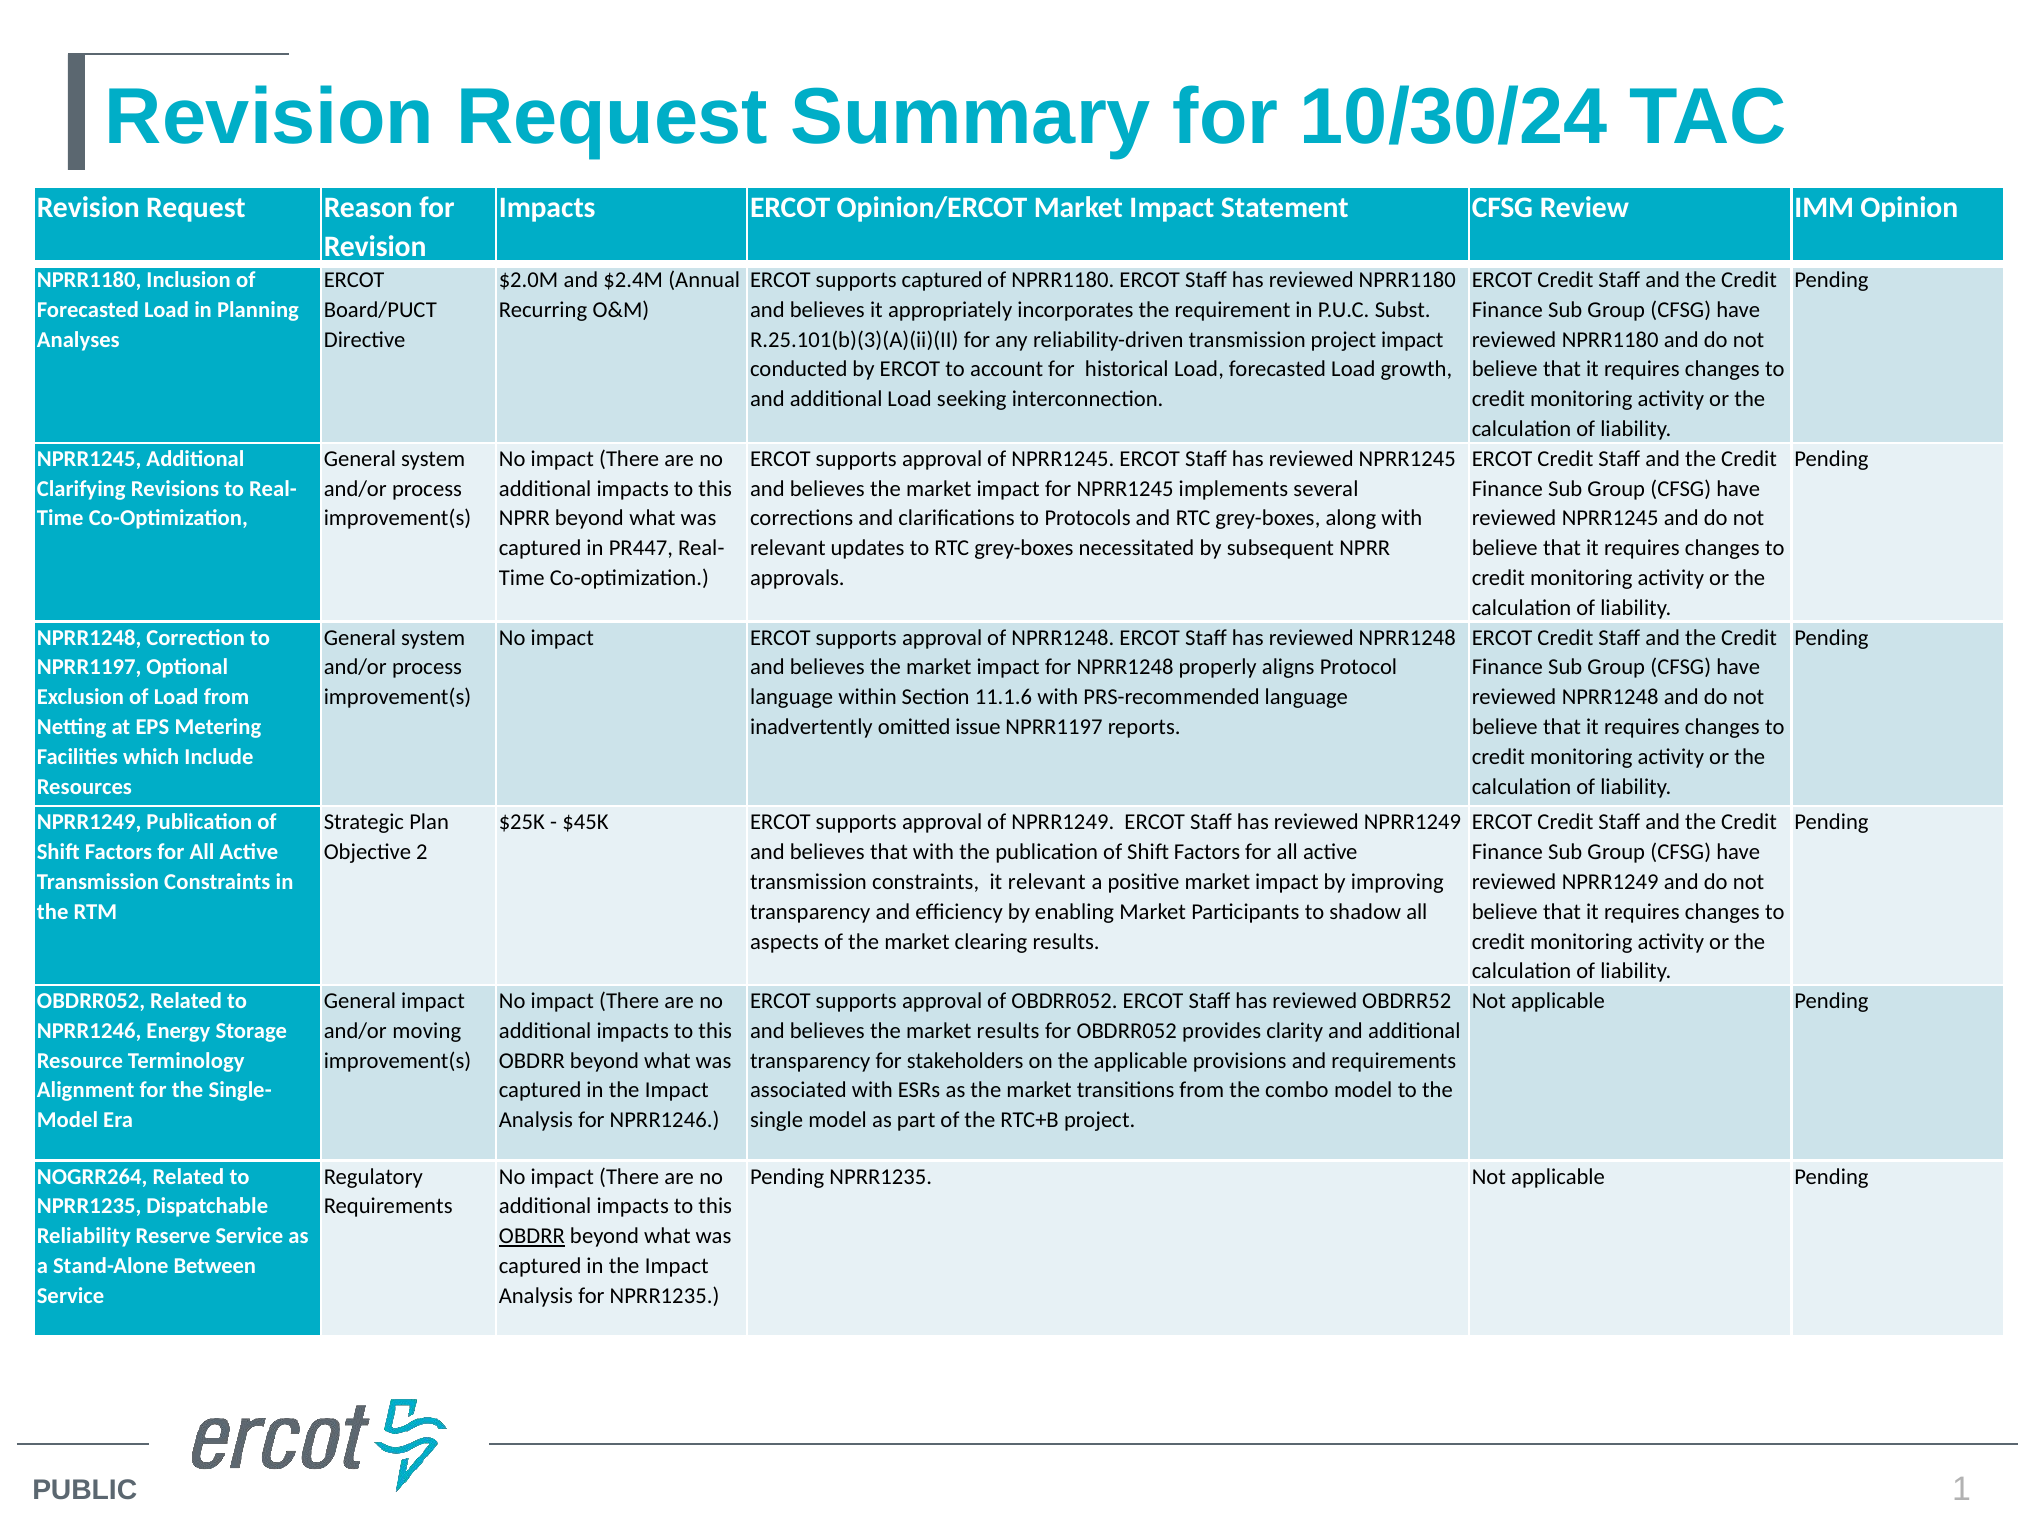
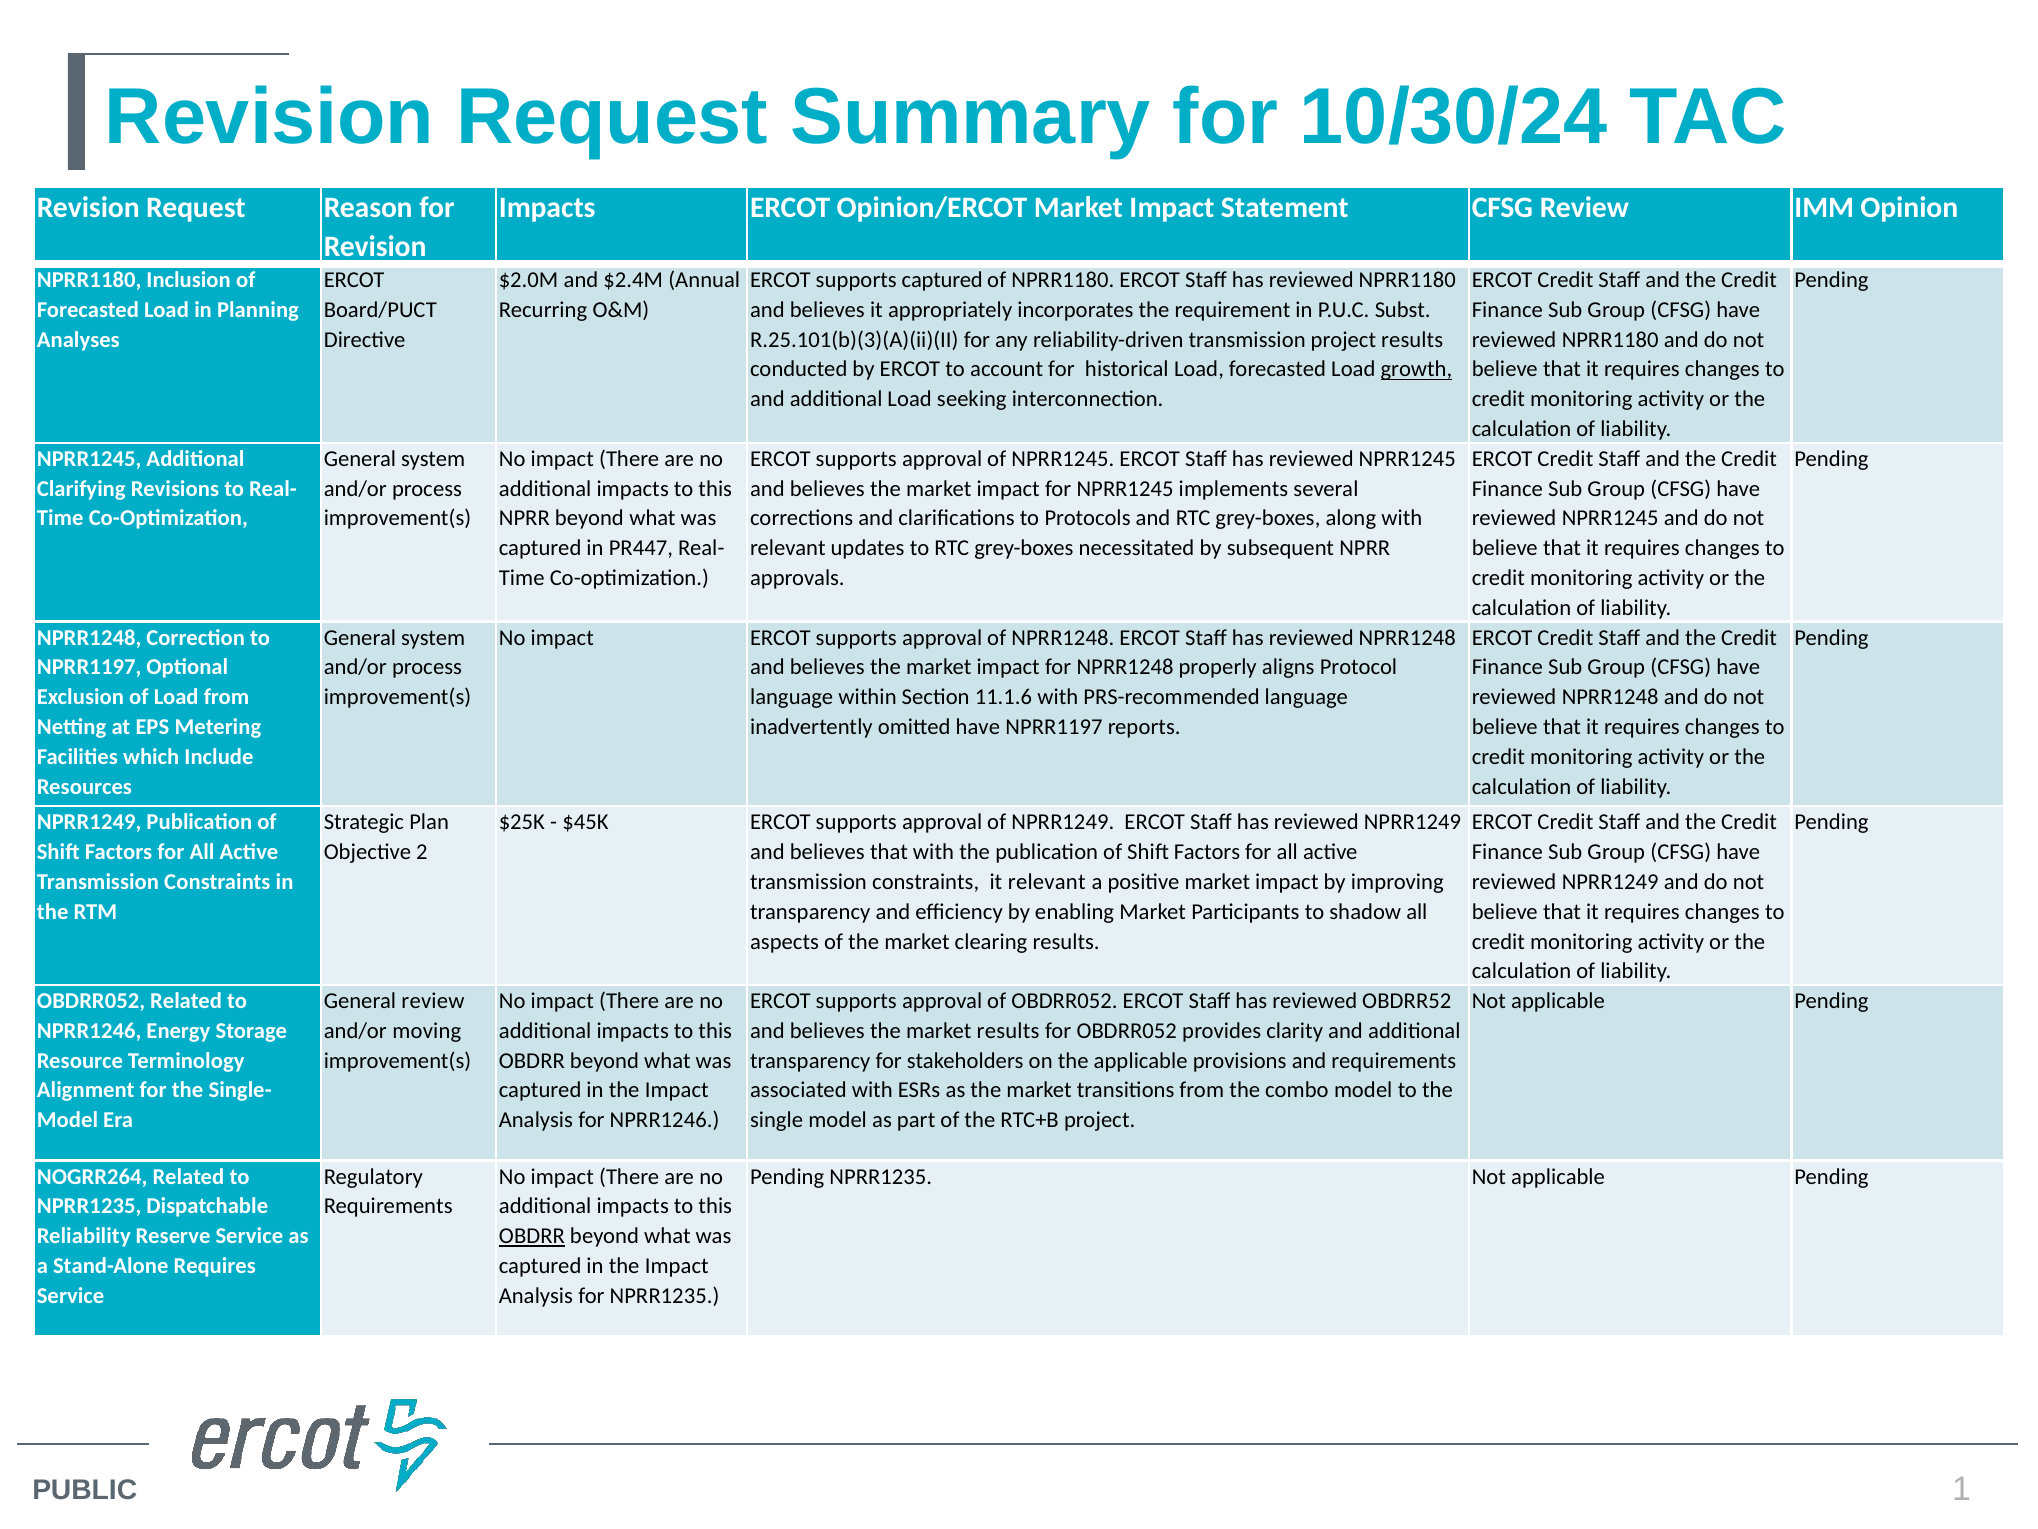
project impact: impact -> results (1412, 340)
growth underline: none -> present (1416, 369)
omitted issue: issue -> have (978, 727)
General impact: impact -> review (433, 1001)
Stand-Alone Between: Between -> Requires (215, 1266)
